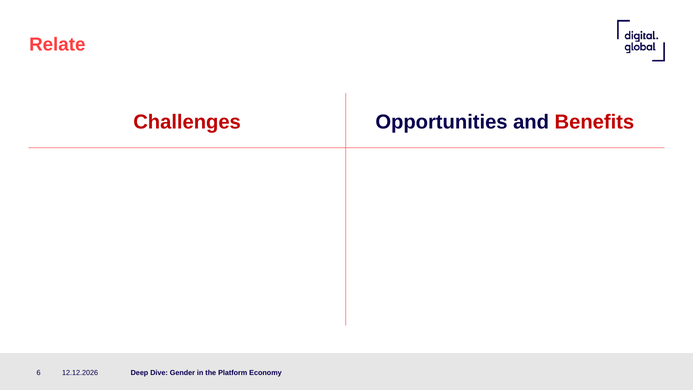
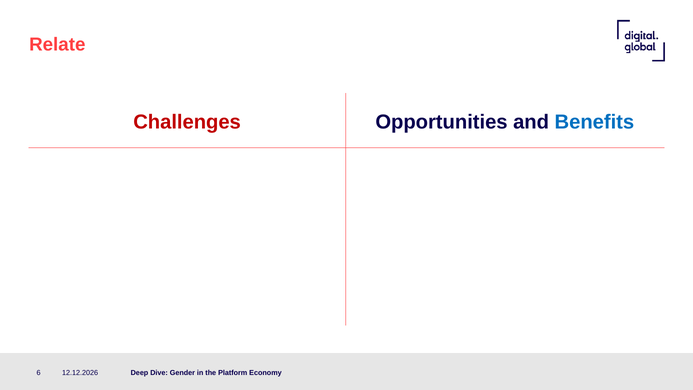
Benefits colour: red -> blue (594, 122)
